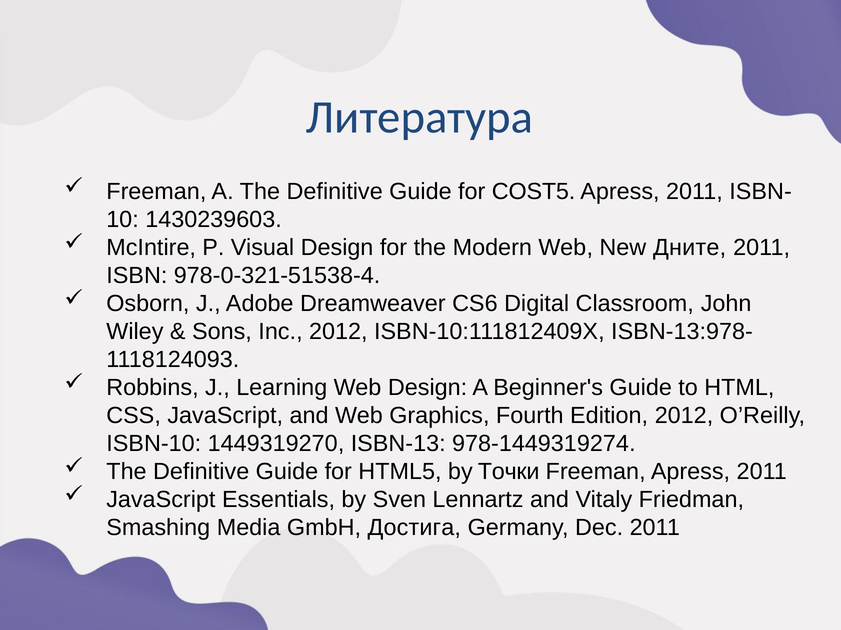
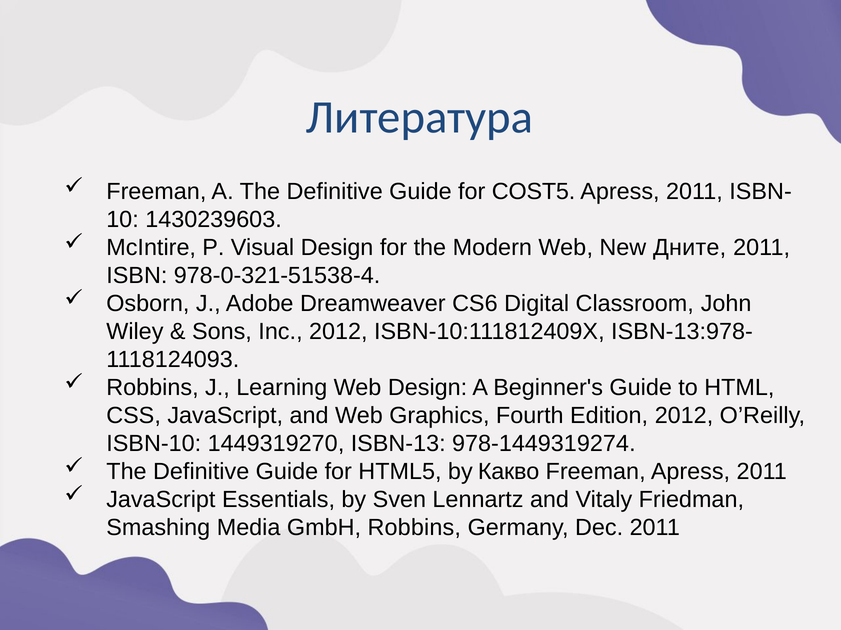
Точки: Точки -> Какво (509, 472)
GmbH Достига: Достига -> Robbins (414, 528)
